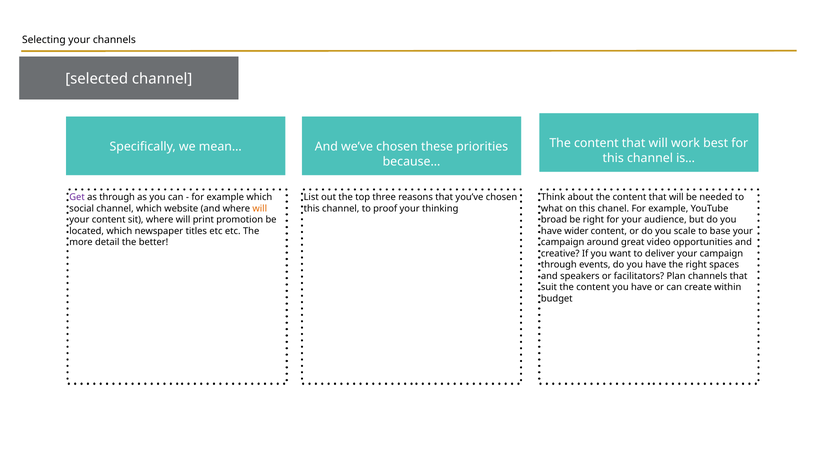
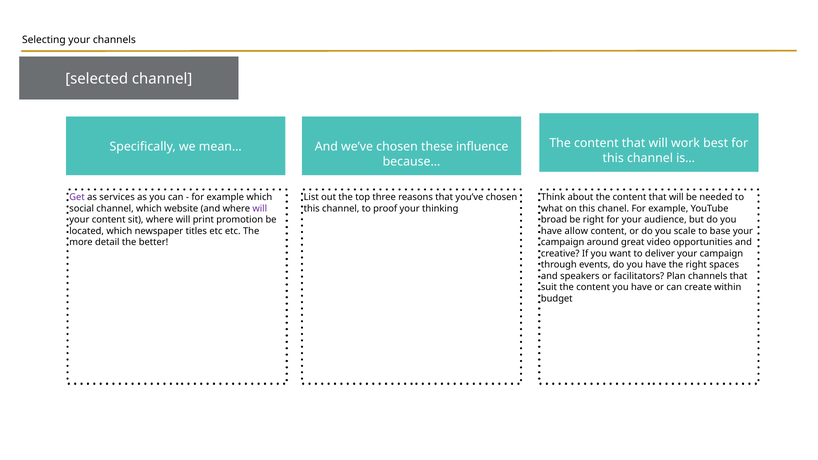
priorities: priorities -> influence (482, 147)
as through: through -> services (117, 197)
will colour: orange -> purple (260, 209)
wider: wider -> allow (576, 231)
